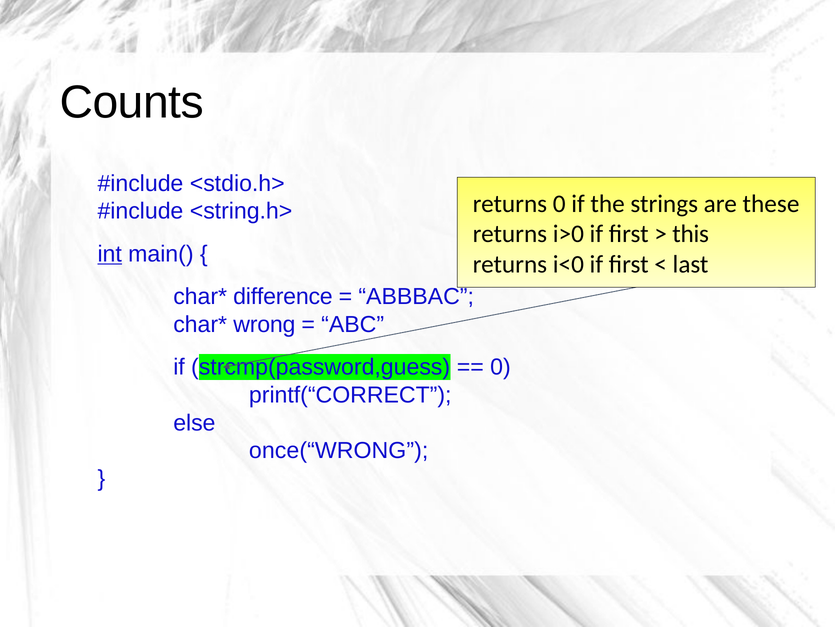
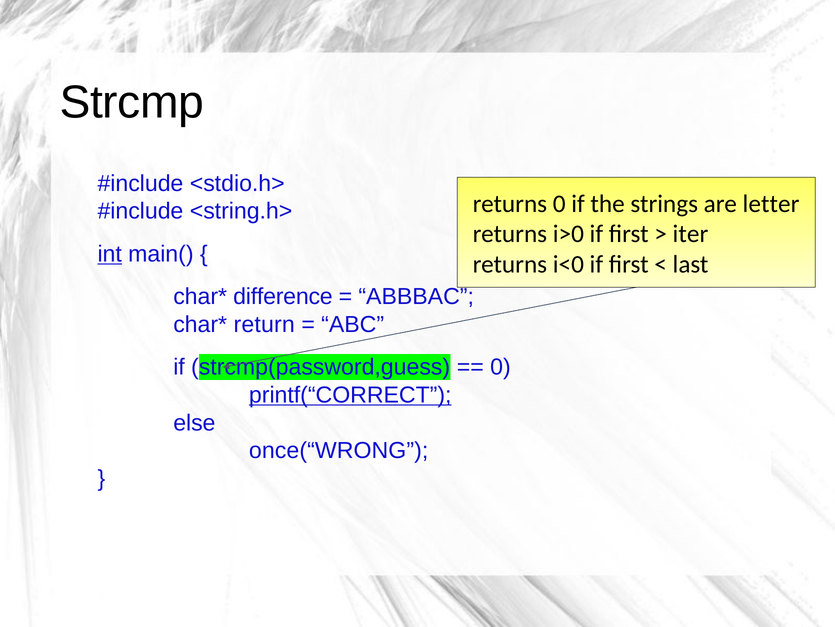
Counts: Counts -> Strcmp (132, 102)
these: these -> letter (771, 204)
this: this -> iter (690, 234)
wrong: wrong -> return (264, 324)
printf(“CORRECT underline: none -> present (350, 395)
